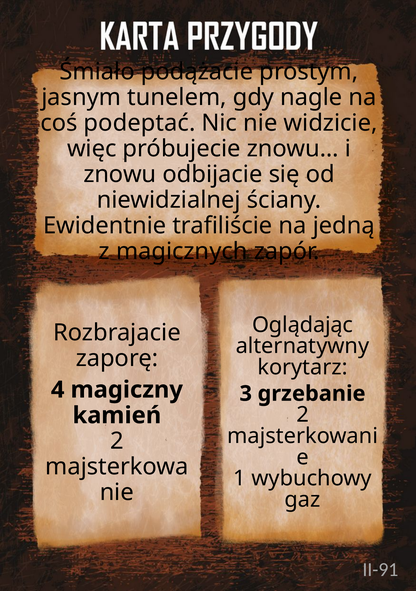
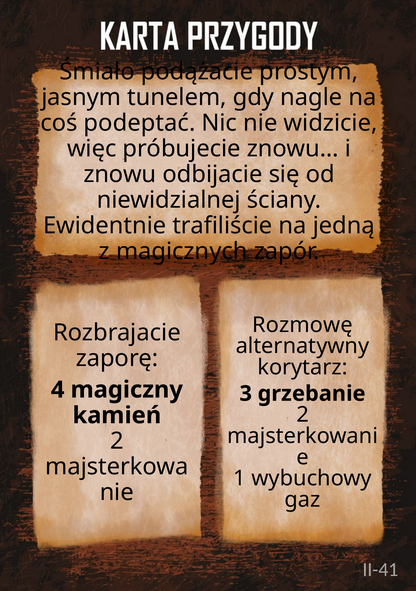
Oglądając: Oglądając -> Rozmowę (302, 325)
II-91: II-91 -> II-41 (380, 570)
